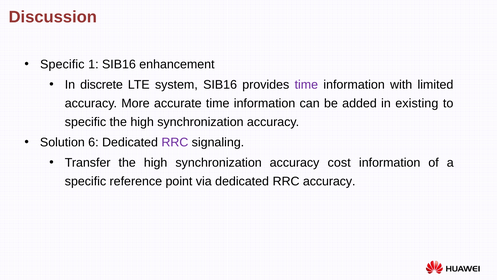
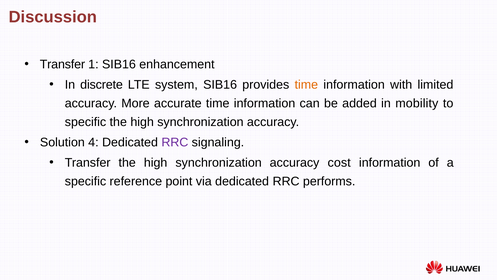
Specific: Specific -> Transfer (62, 64)
time colour: purple -> orange (306, 85)
existing: existing -> mobility (417, 103)
6: 6 -> 4 (93, 142)
RRC accuracy: accuracy -> performs (329, 181)
